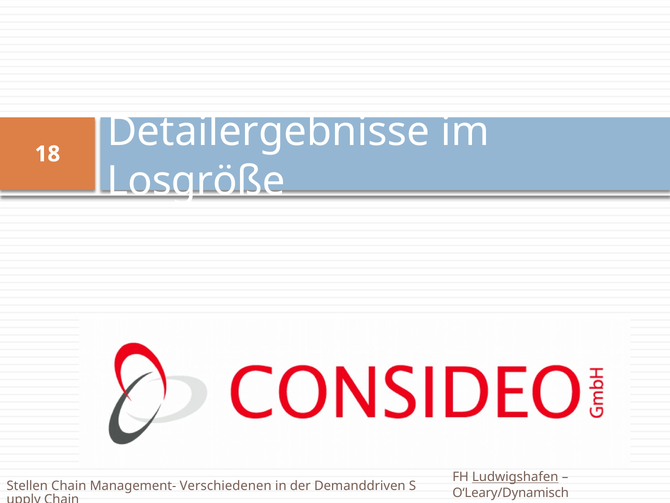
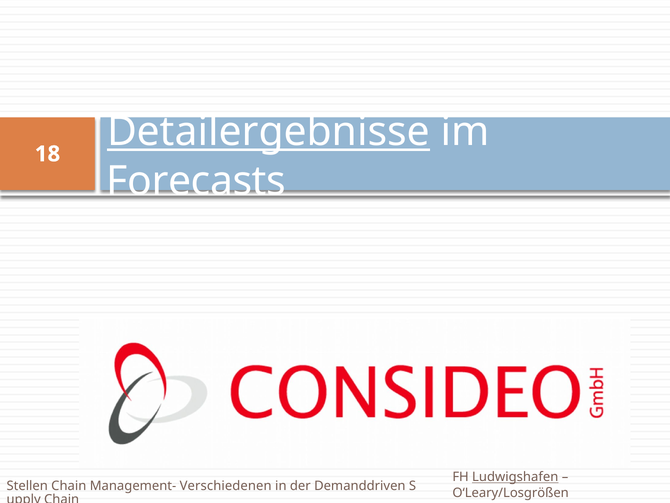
Detailergebnisse underline: none -> present (269, 132)
Losgröße: Losgröße -> Forecasts (196, 181)
O‘Leary/Dynamisch: O‘Leary/Dynamisch -> O‘Leary/Losgrößen (511, 492)
